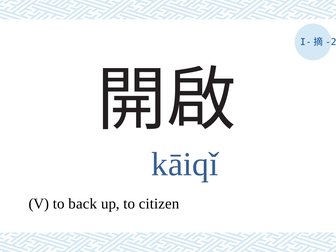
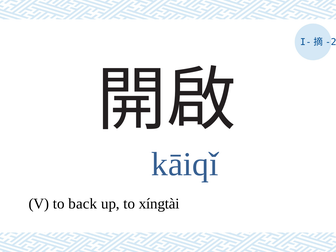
citizen: citizen -> xíngtài (159, 204)
